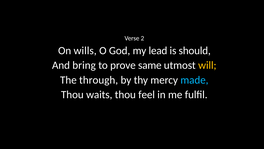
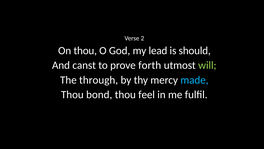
On wills: wills -> thou (85, 50)
bring: bring -> canst (84, 65)
same: same -> forth (150, 65)
will colour: yellow -> light green (207, 65)
waits: waits -> bond (99, 94)
